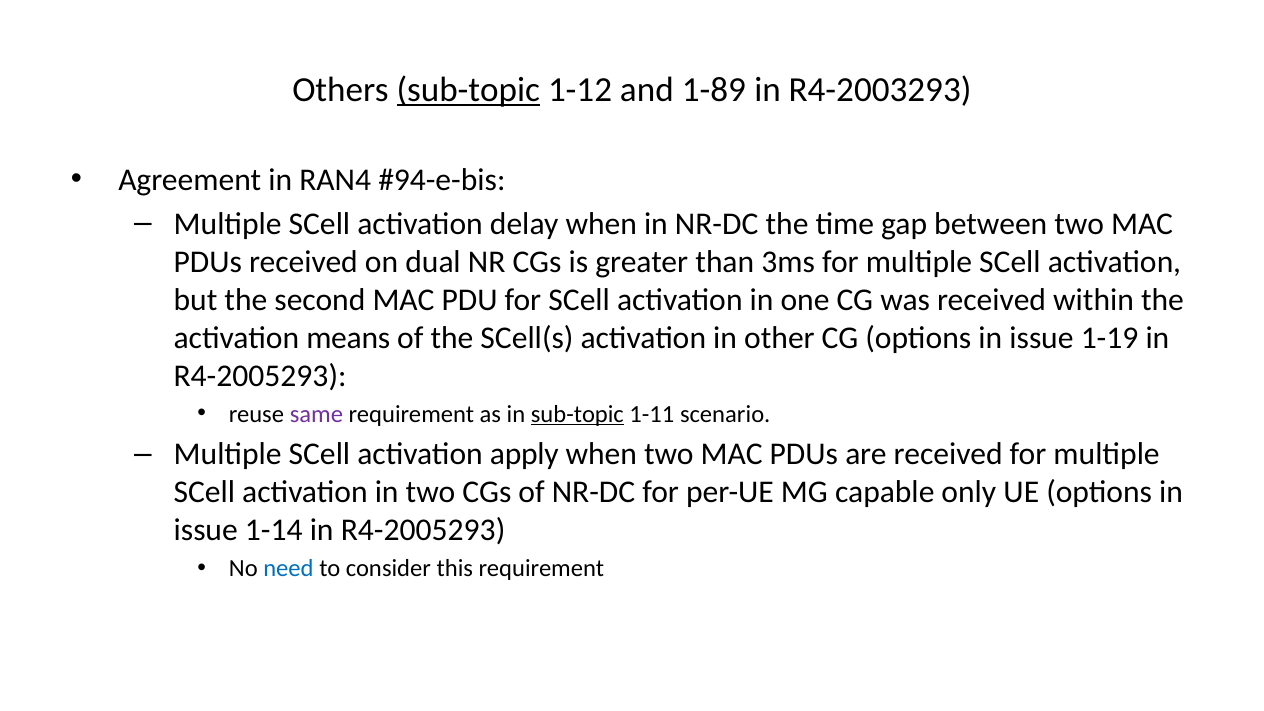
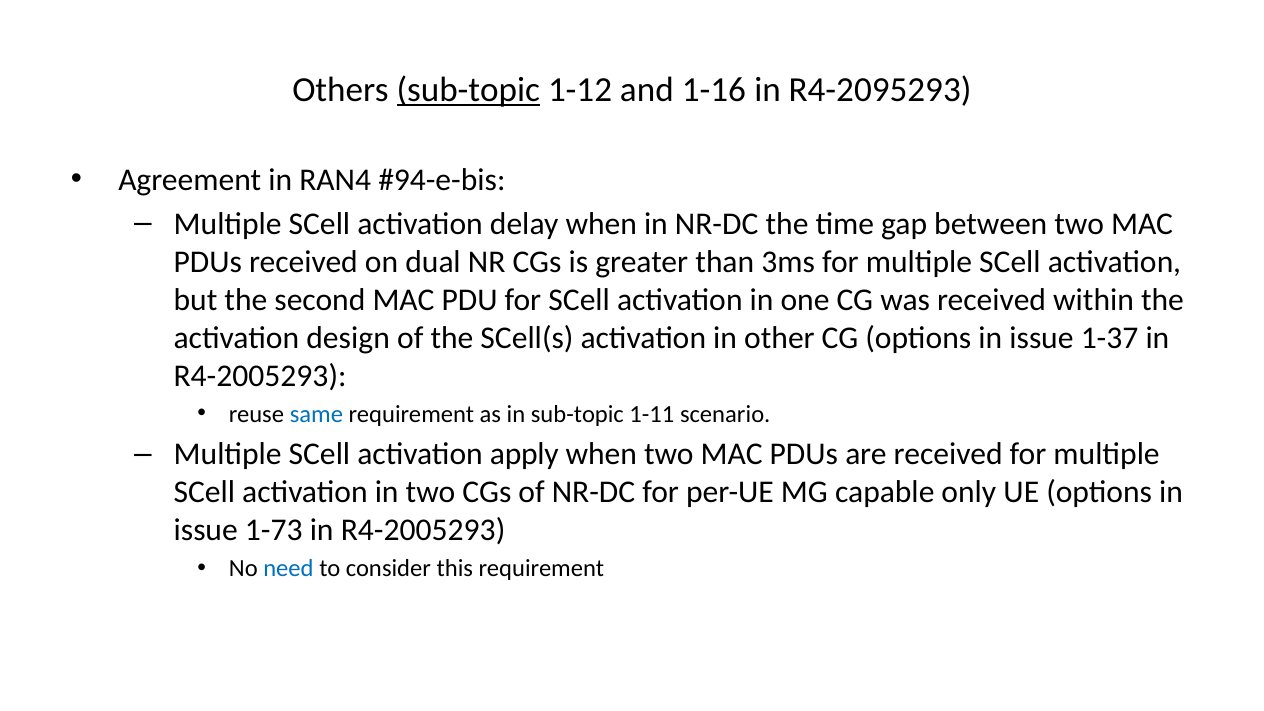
1-89: 1-89 -> 1-16 (714, 90)
R4-2003293: R4-2003293 -> R4-2095293 (880, 90)
means: means -> design (348, 338)
1-19: 1-19 -> 1-37 (1110, 338)
same colour: purple -> blue (316, 414)
sub-topic underline: present -> none (577, 414)
1-14: 1-14 -> 1-73 (274, 530)
